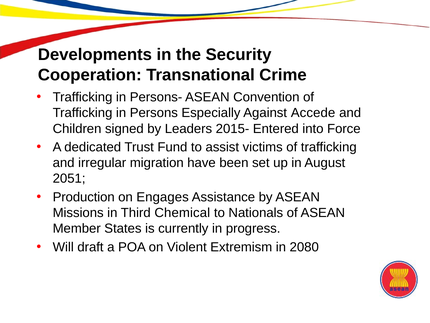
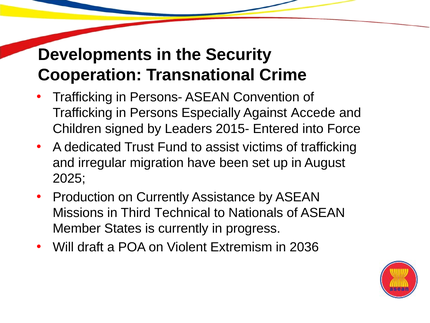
2051: 2051 -> 2025 (69, 178)
on Engages: Engages -> Currently (163, 197)
Chemical: Chemical -> Technical (182, 213)
2080: 2080 -> 2036 (304, 247)
